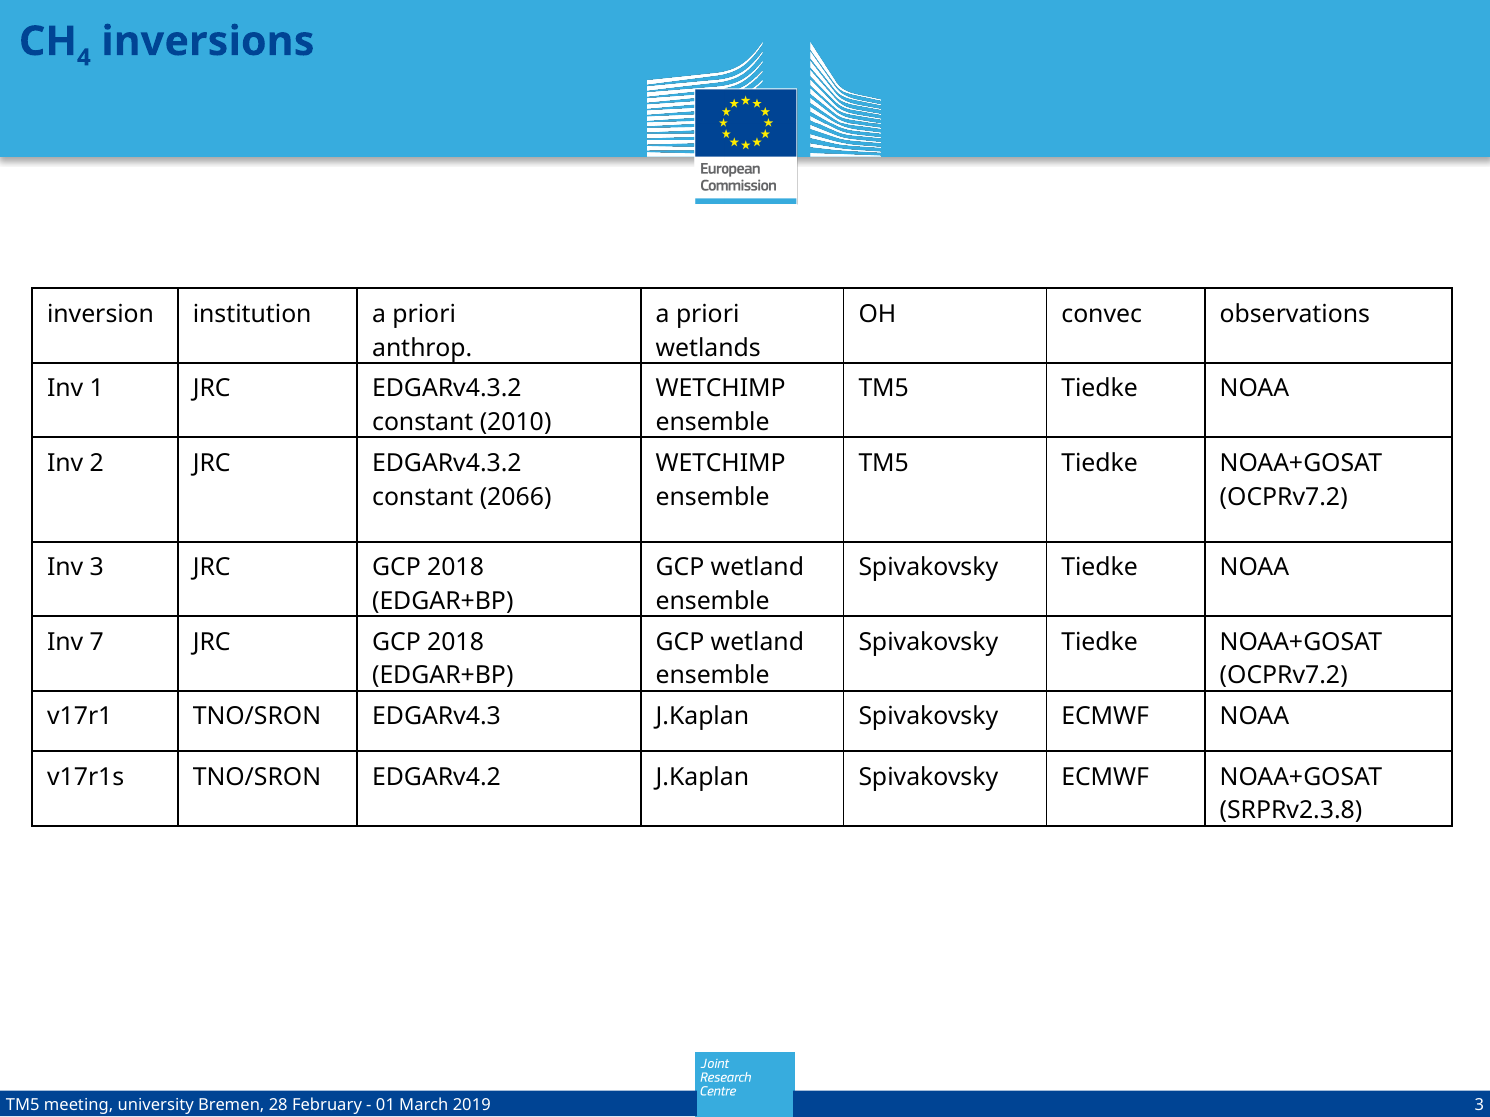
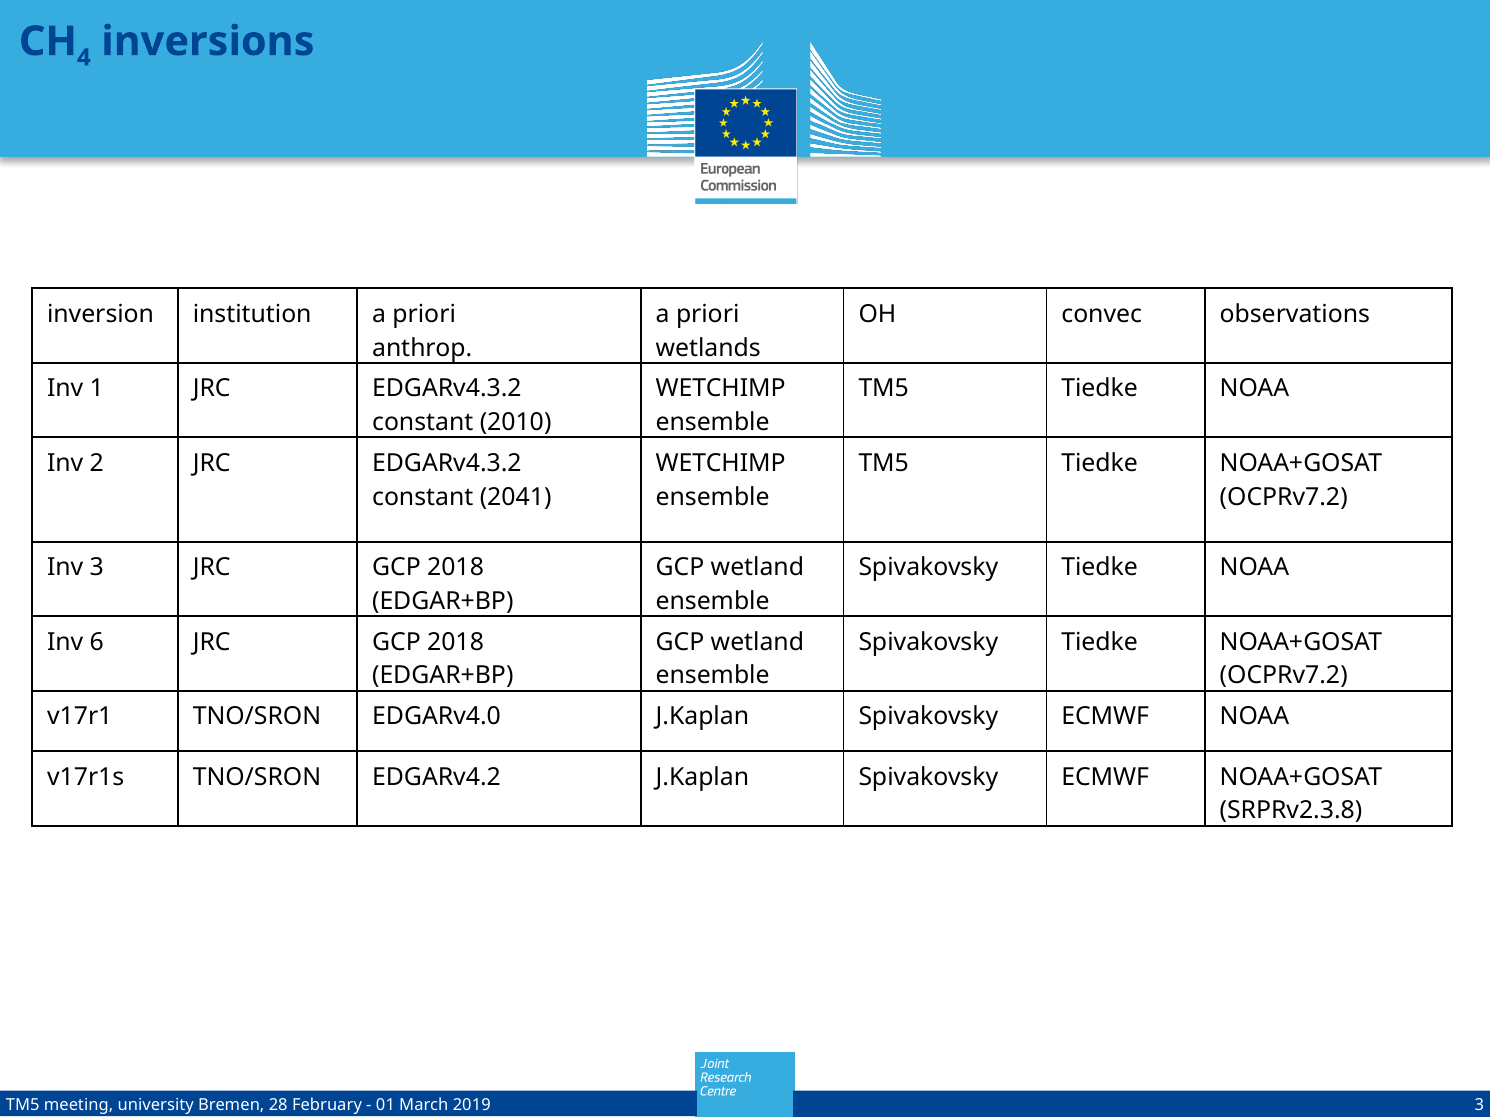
2066: 2066 -> 2041 (516, 497)
7: 7 -> 6 (97, 642)
EDGARv4.3: EDGARv4.3 -> EDGARv4.0 (437, 717)
